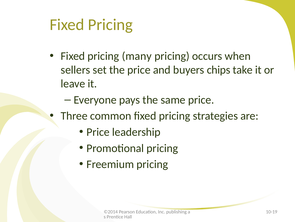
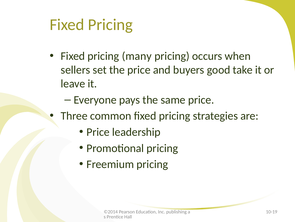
chips: chips -> good (219, 70)
